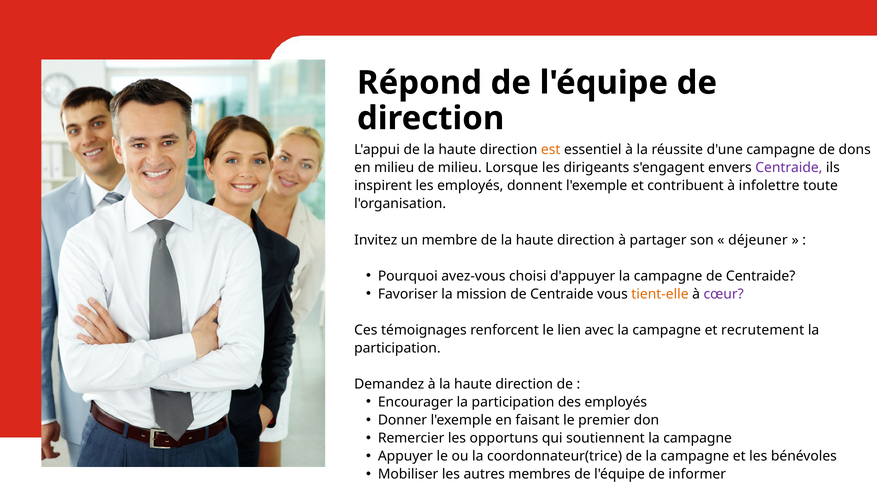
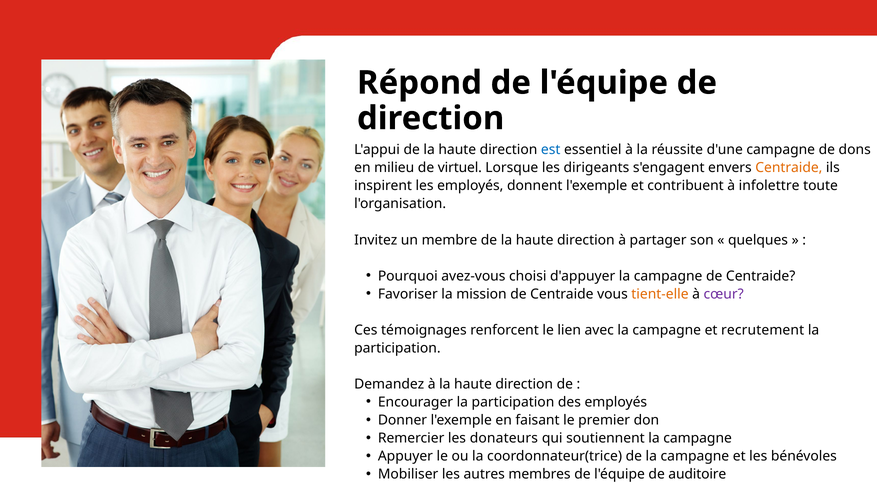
est colour: orange -> blue (551, 150)
de milieu: milieu -> virtuel (460, 168)
Centraide colour: purple -> orange (789, 168)
déjeuner: déjeuner -> quelques (758, 240)
opportuns: opportuns -> donateurs (504, 439)
informer: informer -> auditoire (697, 475)
